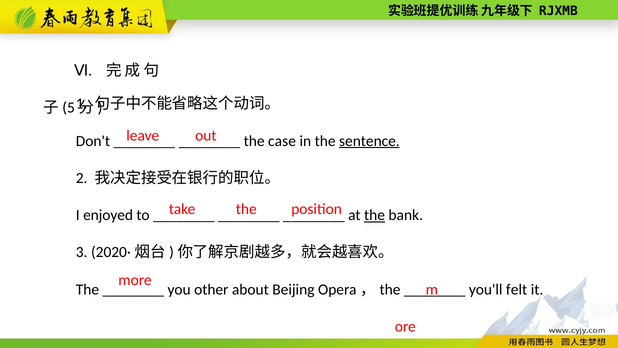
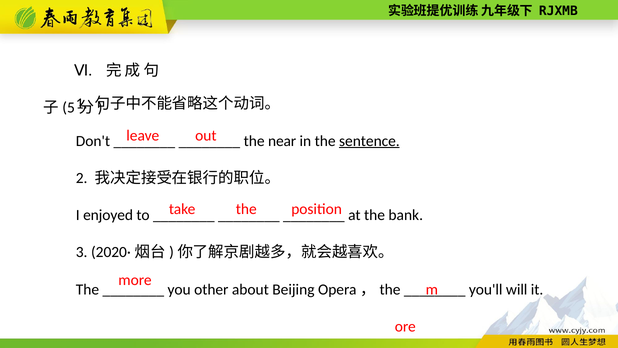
case: case -> near (282, 141)
the underline: present -> none (375, 215)
felt: felt -> will (517, 289)
